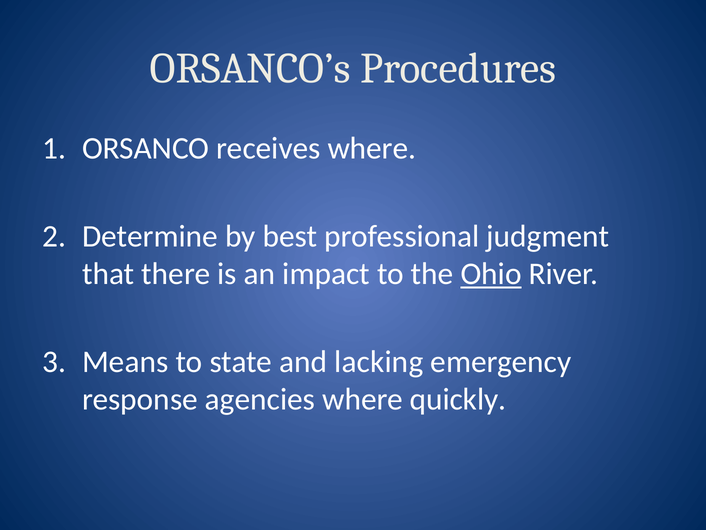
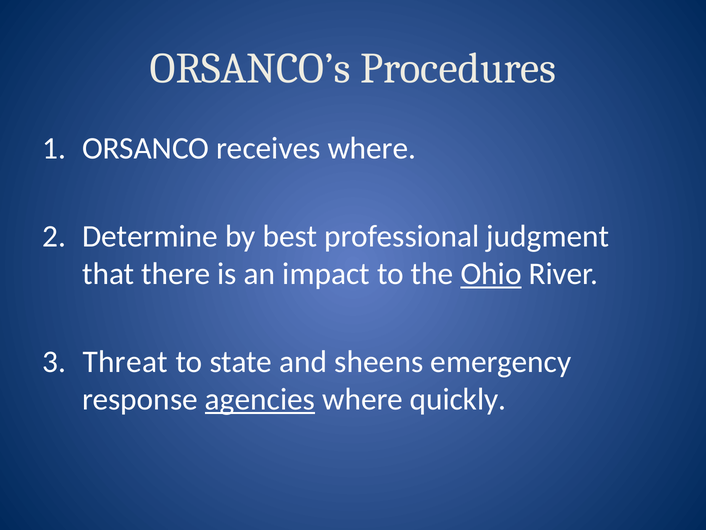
Means: Means -> Threat (125, 362)
lacking: lacking -> sheens (379, 362)
agencies underline: none -> present (260, 399)
